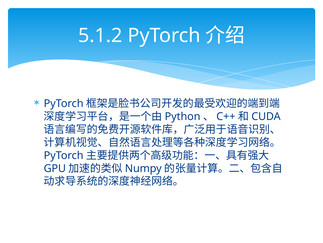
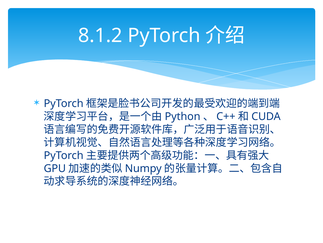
5.1.2: 5.1.2 -> 8.1.2 (100, 35)
